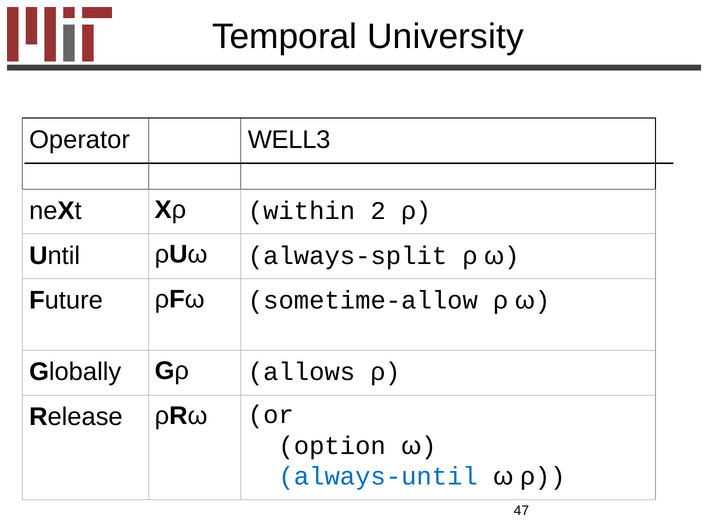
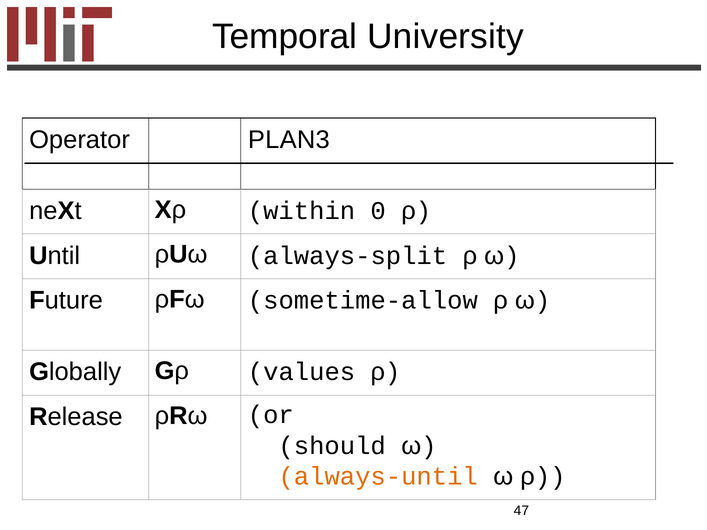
WELL3: WELL3 -> PLAN3 (289, 140)
2: 2 -> 0 (378, 211)
allows: allows -> values (302, 372)
option: option -> should (332, 446)
always-until colour: blue -> orange (378, 477)
